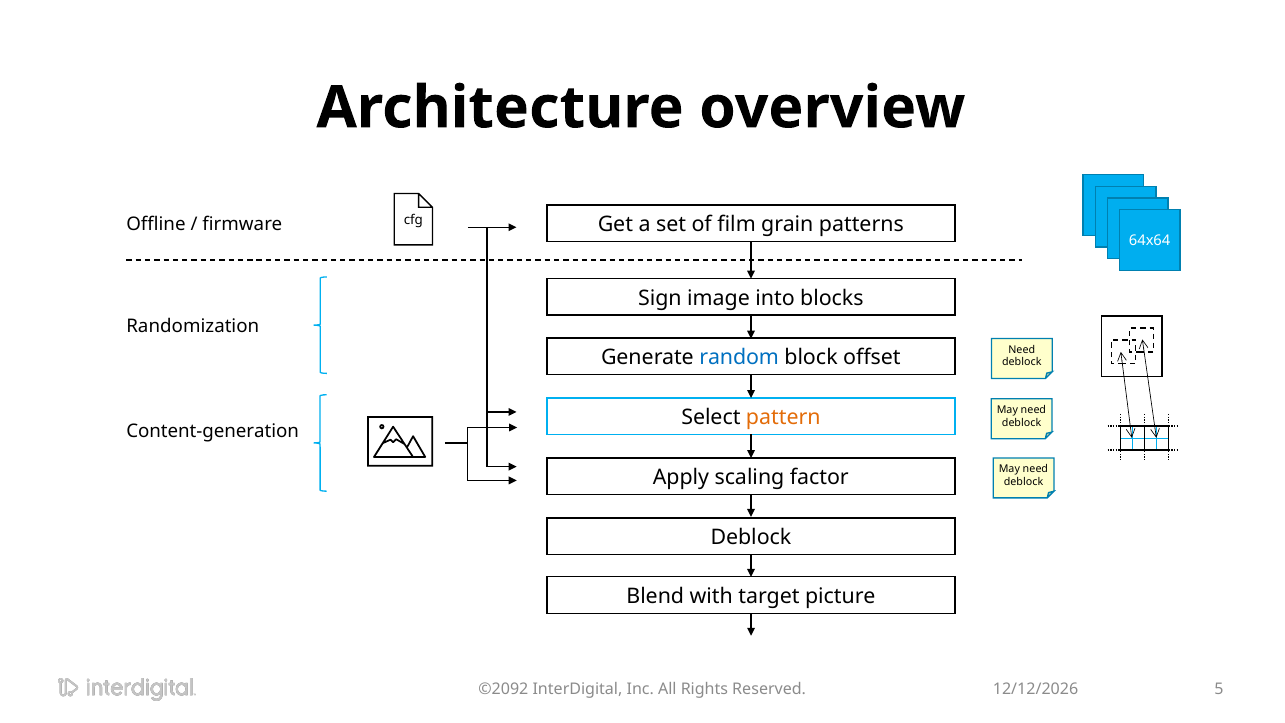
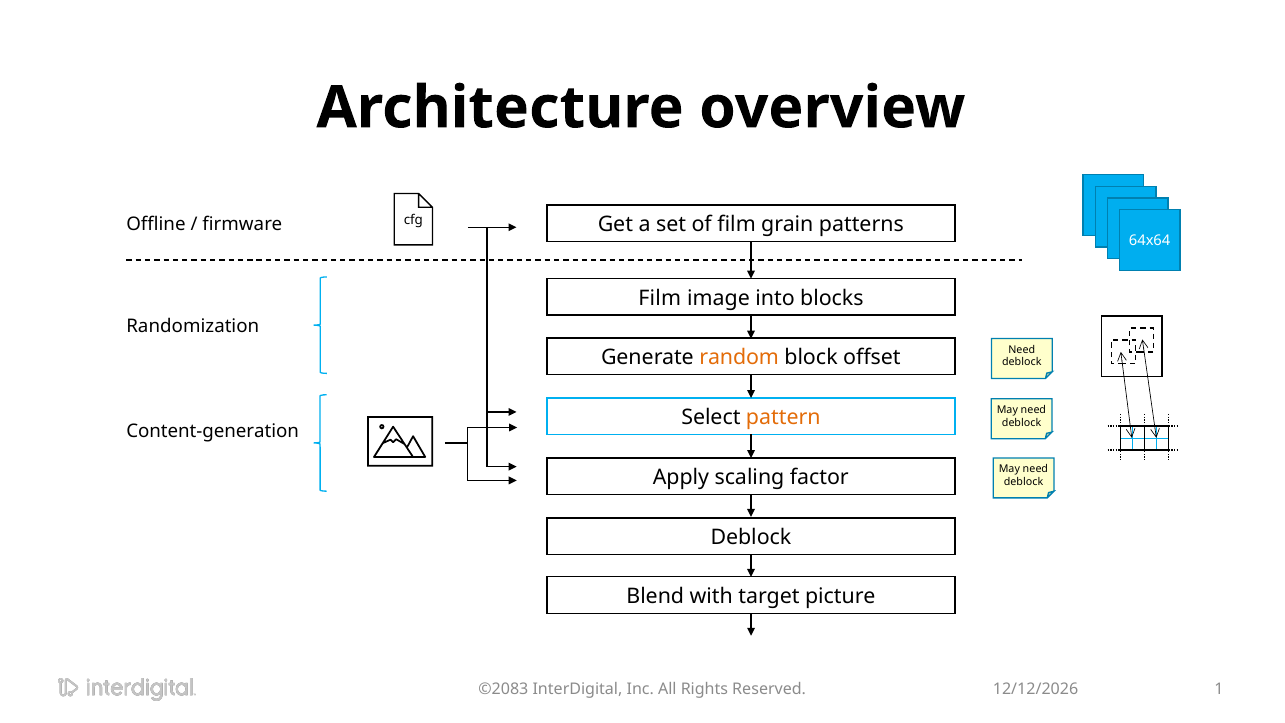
Sign: Sign -> Film (660, 298)
random colour: blue -> orange (739, 358)
©2092: ©2092 -> ©2083 (503, 689)
5: 5 -> 1 (1219, 689)
